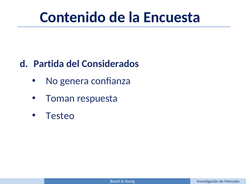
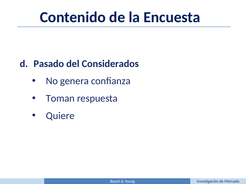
Partida: Partida -> Pasado (49, 64)
Testeo: Testeo -> Quiere (60, 116)
